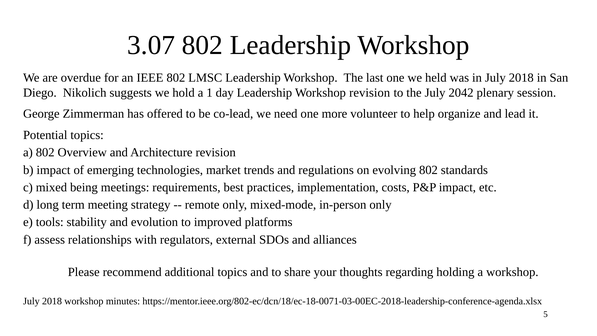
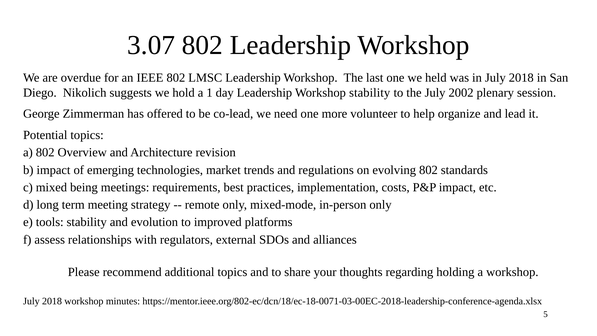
Workshop revision: revision -> stability (370, 93)
2042: 2042 -> 2002 (461, 93)
